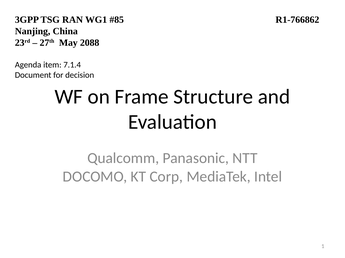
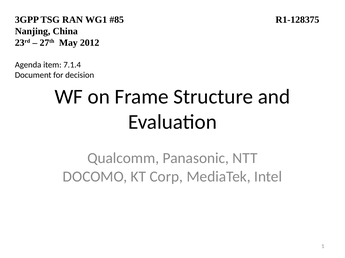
R1-766862: R1-766862 -> R1-128375 (297, 20)
2088: 2088 -> 2012 (90, 43)
